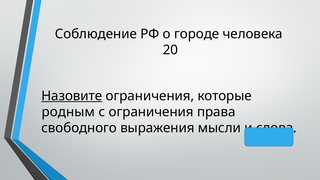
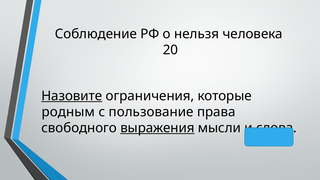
городе: городе -> нельзя (197, 34)
с ограничения: ограничения -> пользование (151, 112)
выражения underline: none -> present (157, 128)
